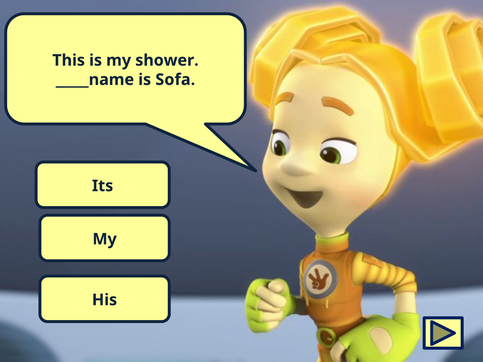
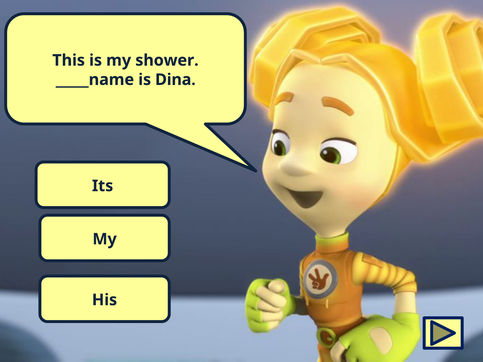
Sofa: Sofa -> Dina (175, 80)
